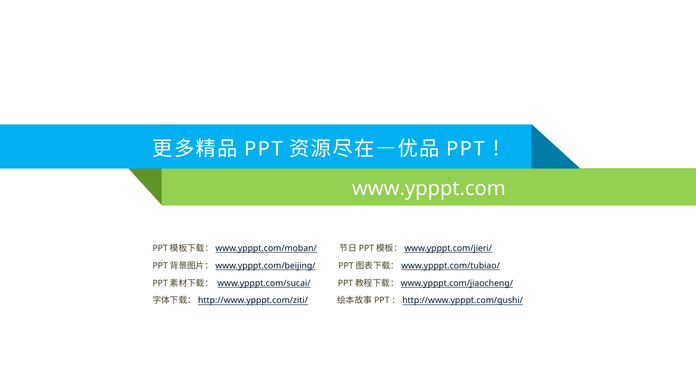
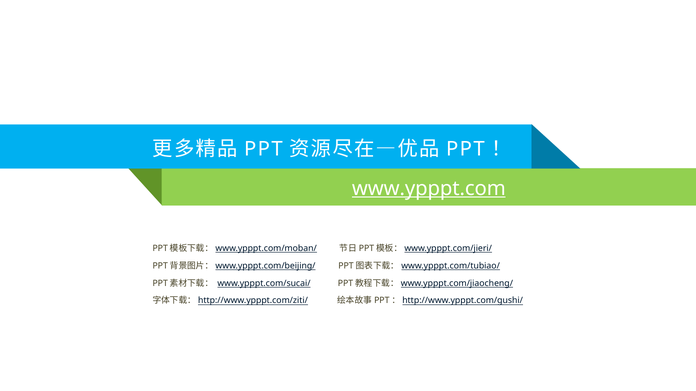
www.ypppt.com underline: none -> present (429, 189)
